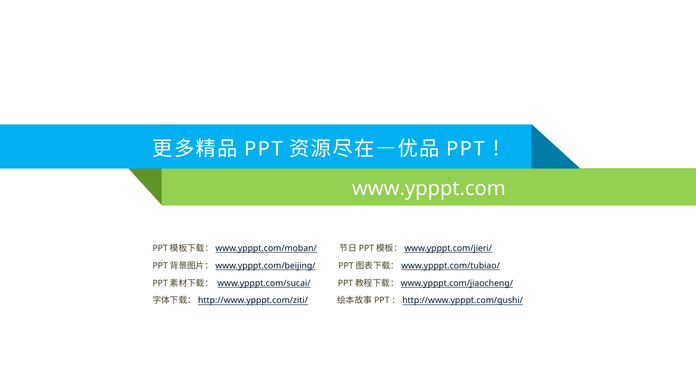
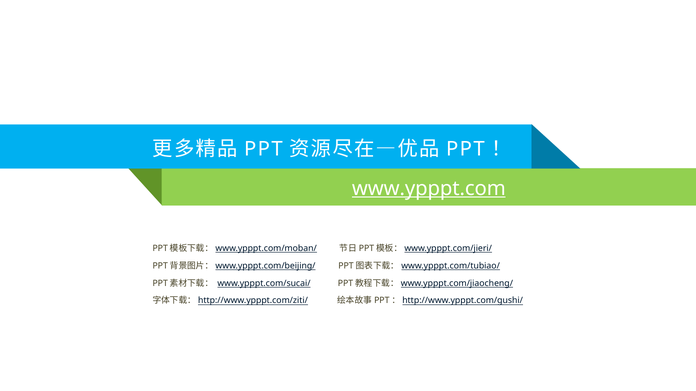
www.ypppt.com underline: none -> present (429, 189)
